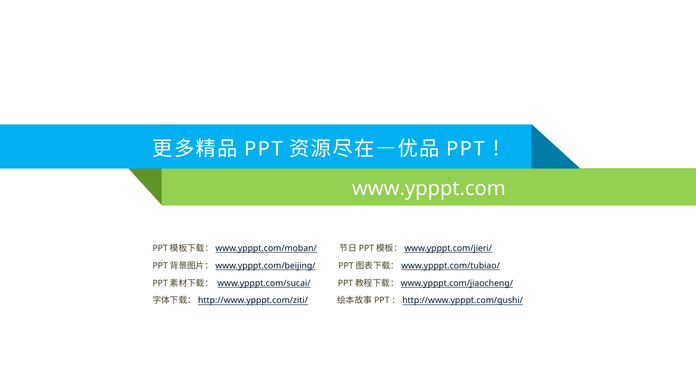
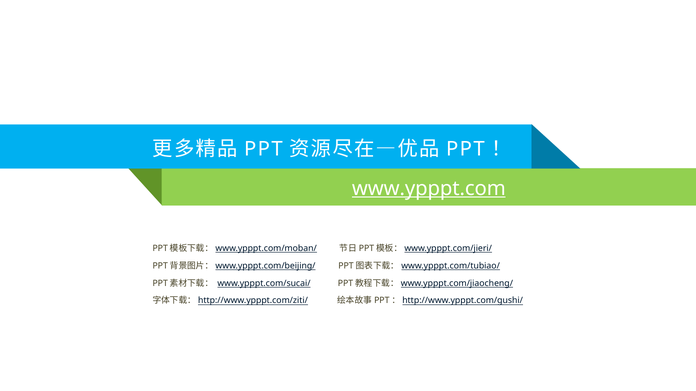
www.ypppt.com underline: none -> present (429, 189)
